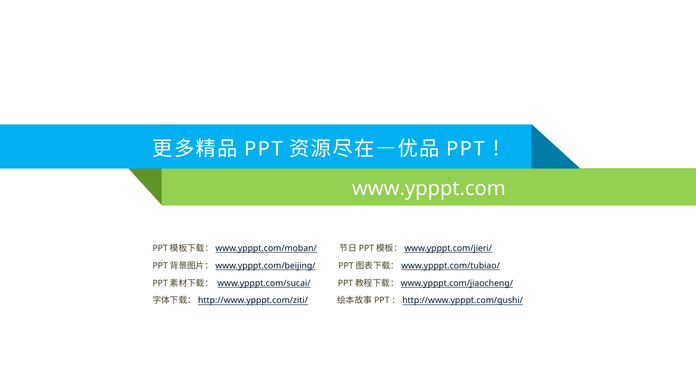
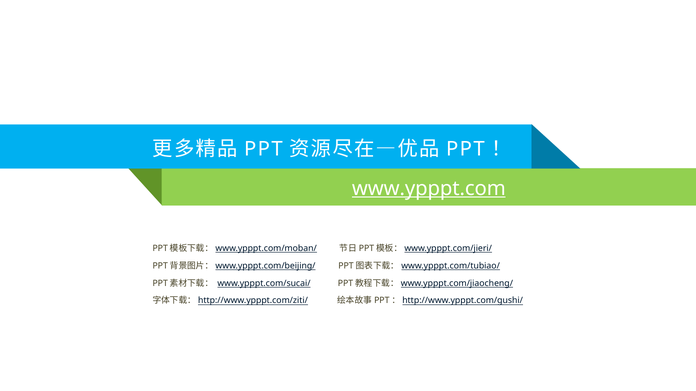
www.ypppt.com underline: none -> present (429, 189)
